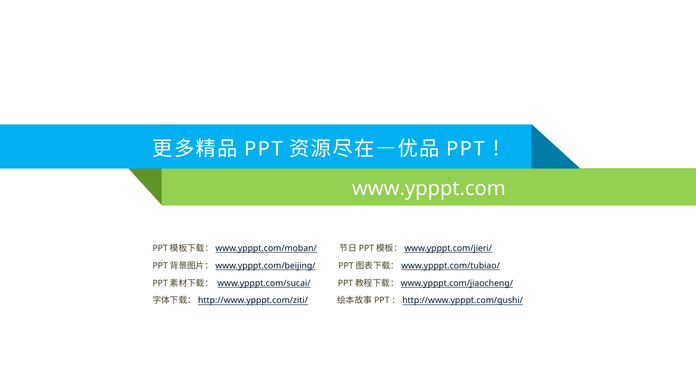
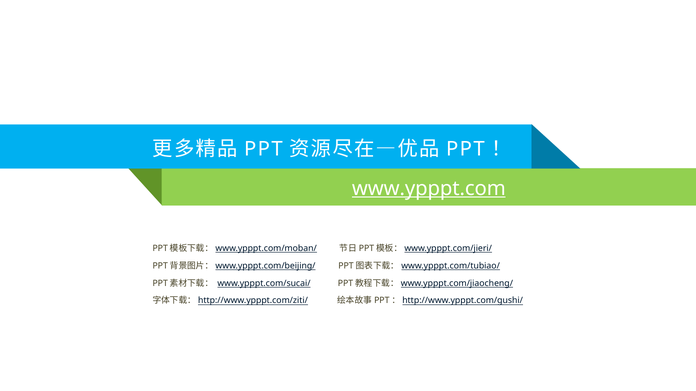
www.ypppt.com underline: none -> present (429, 189)
